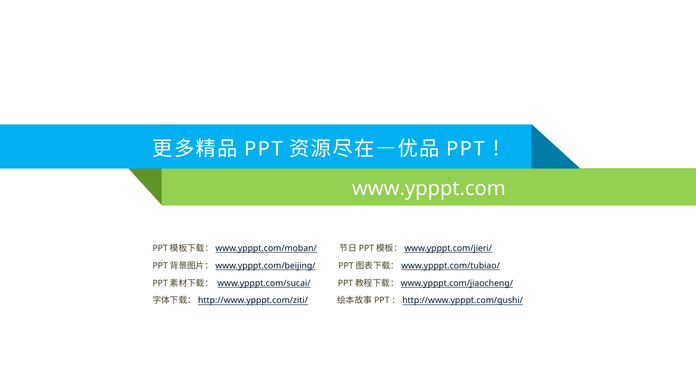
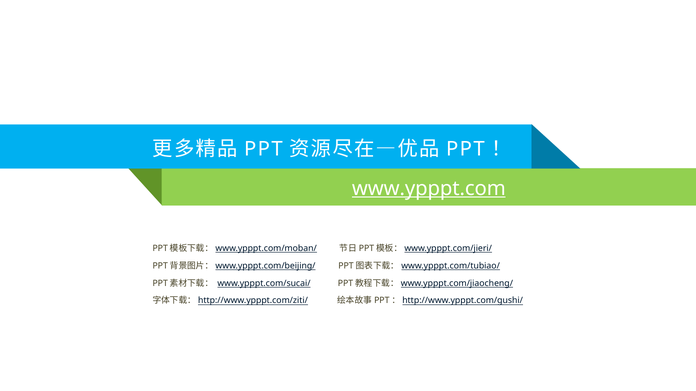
www.ypppt.com underline: none -> present (429, 189)
